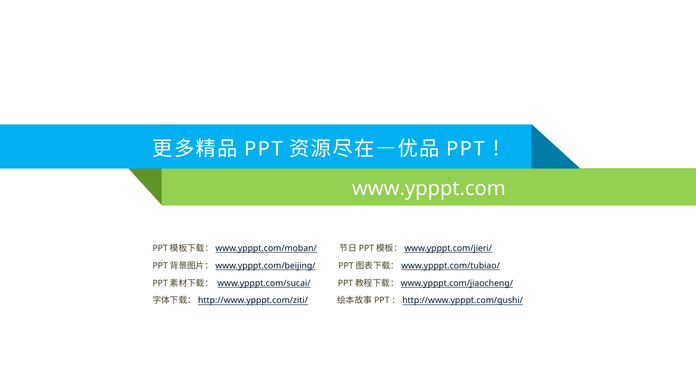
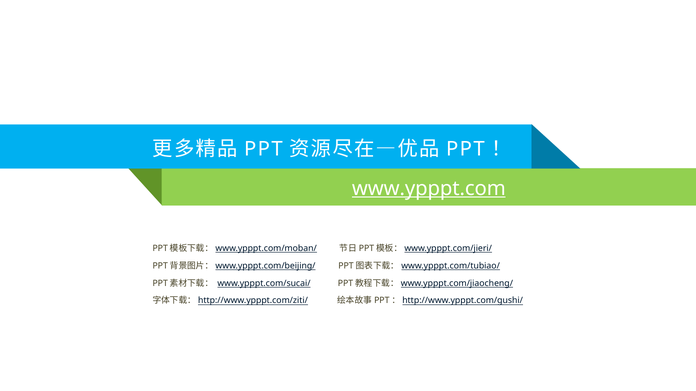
www.ypppt.com underline: none -> present (429, 189)
